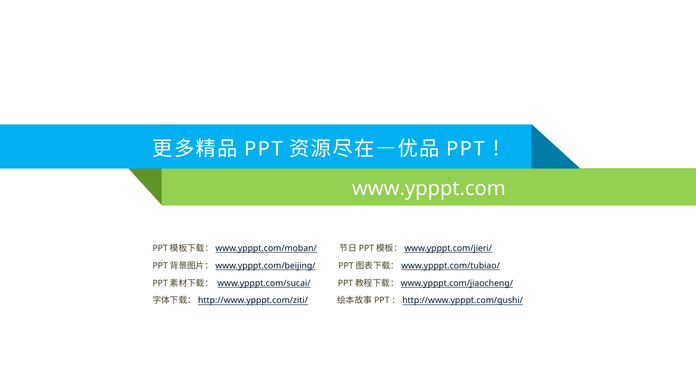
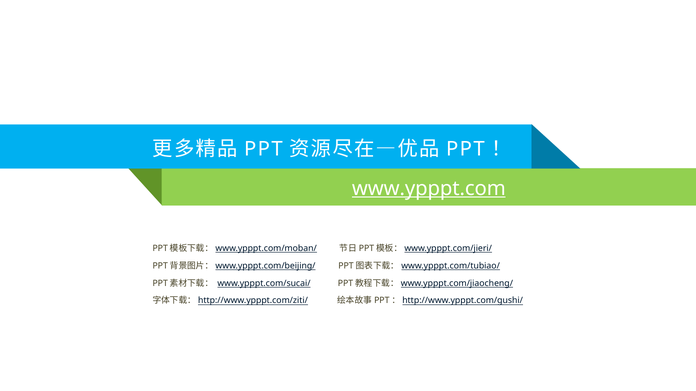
www.ypppt.com underline: none -> present (429, 189)
